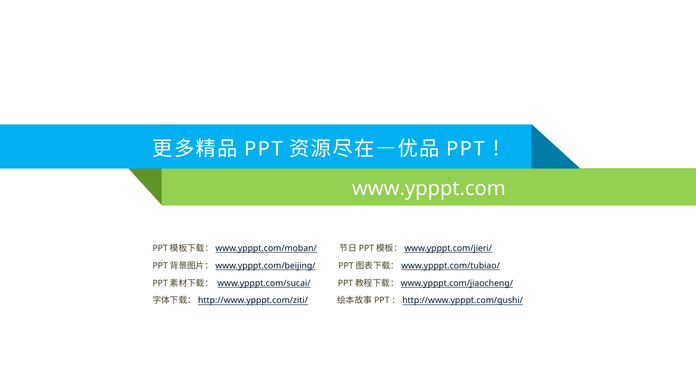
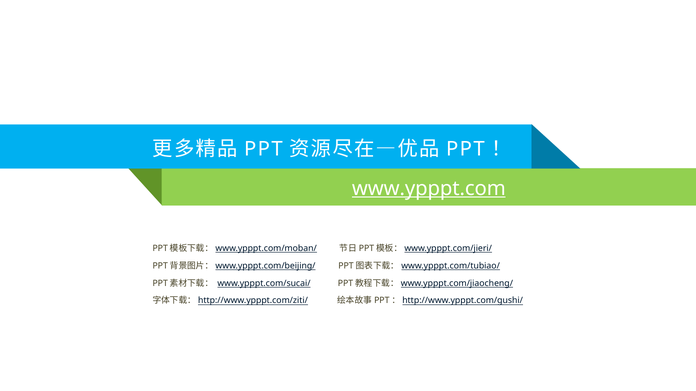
www.ypppt.com underline: none -> present (429, 189)
